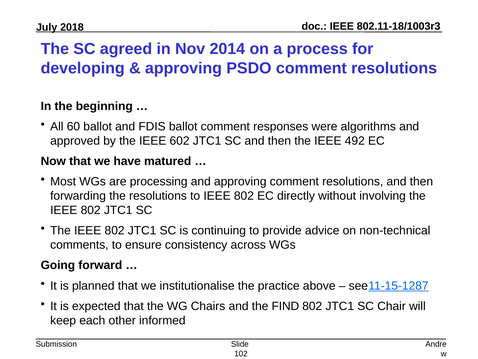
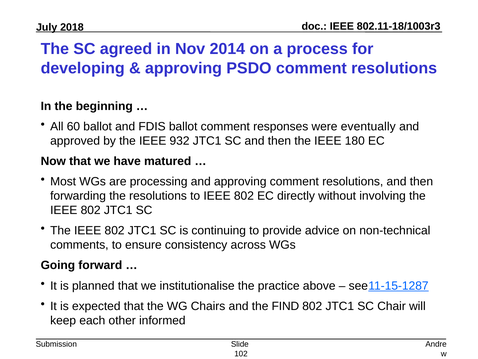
algorithms: algorithms -> eventually (368, 126)
602: 602 -> 932 (180, 141)
492: 492 -> 180 (355, 141)
